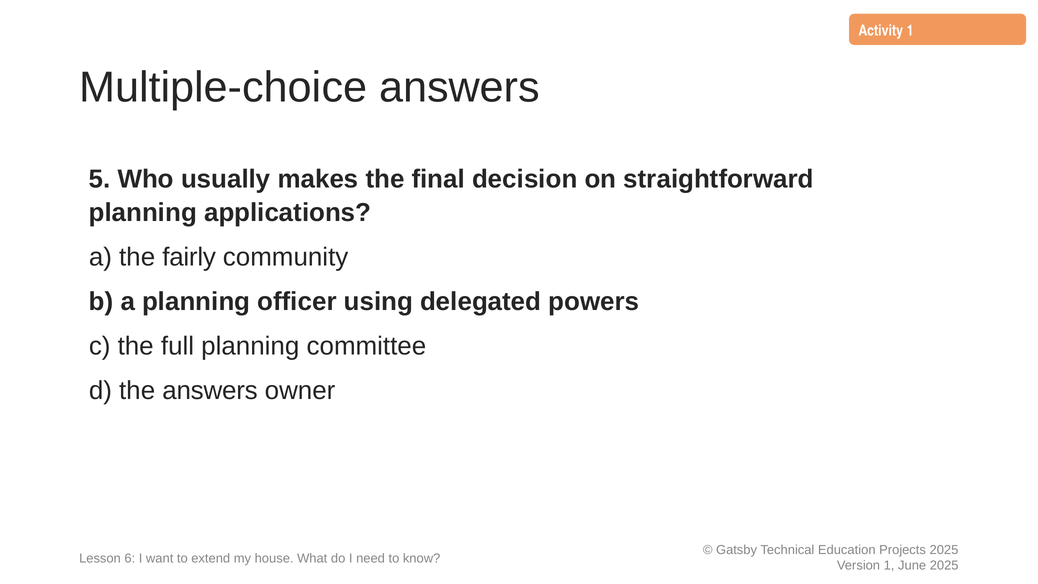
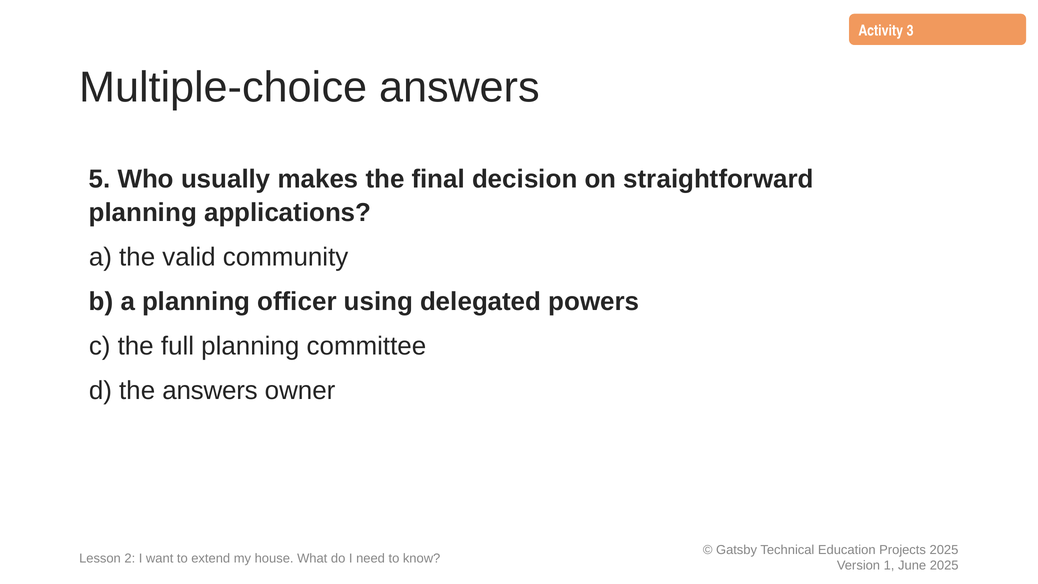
Activity 1: 1 -> 3 (910, 31)
fairly: fairly -> valid (189, 257)
6: 6 -> 2 (130, 558)
